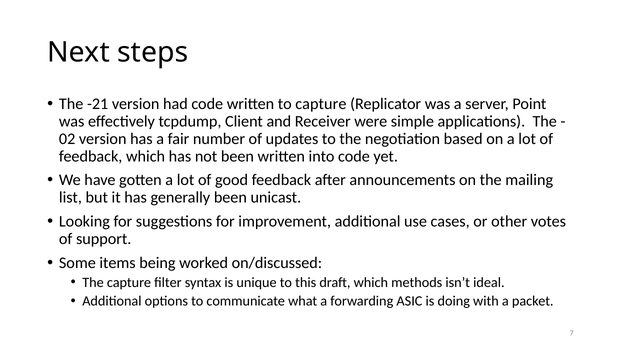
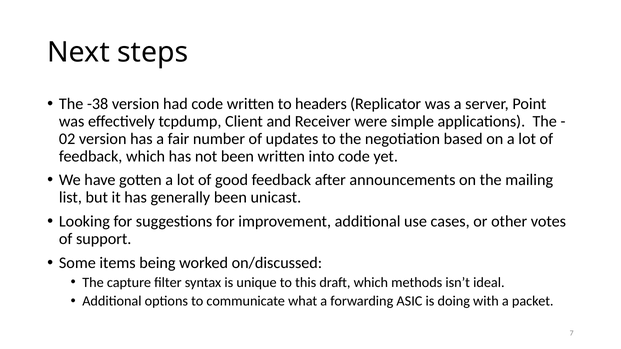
-21: -21 -> -38 (98, 104)
to capture: capture -> headers (321, 104)
